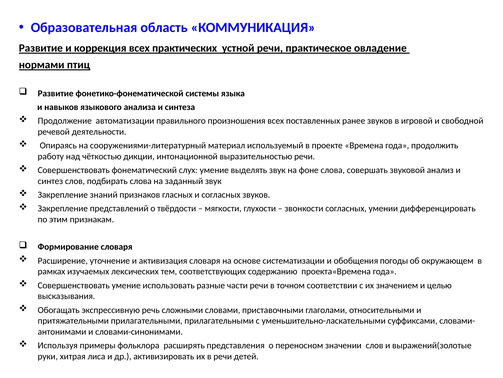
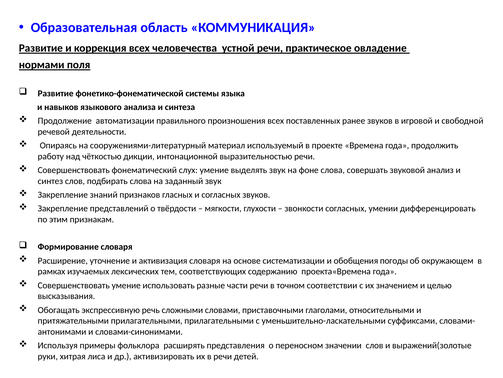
практических: практических -> человечества (185, 48)
птиц: птиц -> поля (79, 65)
